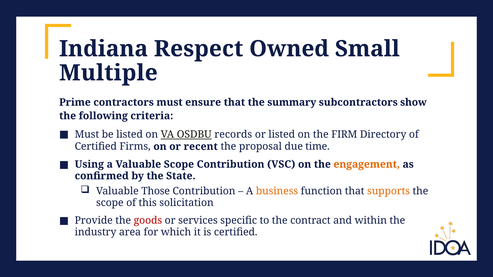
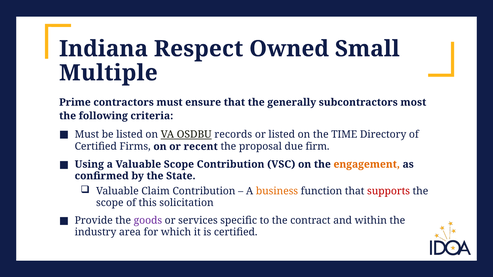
summary: summary -> generally (292, 102)
show: show -> most (413, 102)
FIRM: FIRM -> TIME (344, 134)
time: time -> firm (318, 147)
Those: Those -> Claim (156, 191)
supports colour: orange -> red (389, 191)
goods colour: red -> purple (148, 221)
